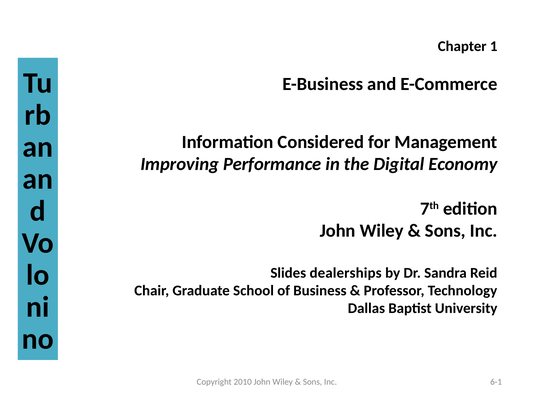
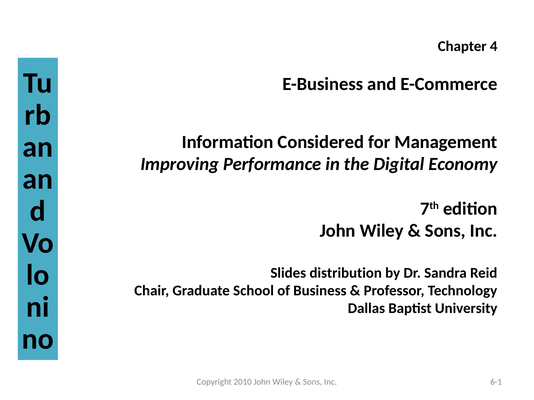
1: 1 -> 4 (494, 46)
dealerships: dealerships -> distribution (346, 273)
